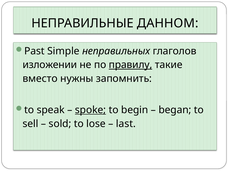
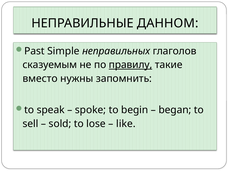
изложении: изложении -> сказуемым (50, 65)
spoke underline: present -> none (91, 110)
last: last -> like (126, 124)
